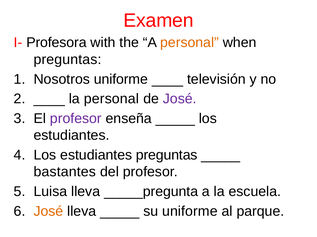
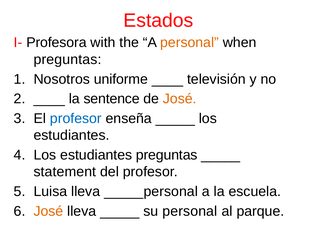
Examen: Examen -> Estados (158, 21)
la personal: personal -> sentence (112, 99)
José colour: purple -> orange (180, 99)
profesor colour: purple -> blue (76, 119)
bastantes: bastantes -> statement (65, 172)
_____pregunta: _____pregunta -> _____personal (151, 192)
su uniforme: uniforme -> personal (190, 212)
